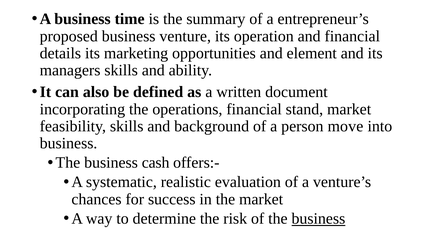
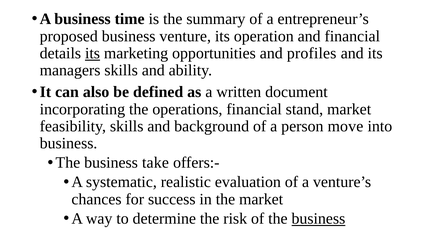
its underline: none -> present (93, 53)
element: element -> profiles (312, 53)
cash: cash -> take (155, 163)
